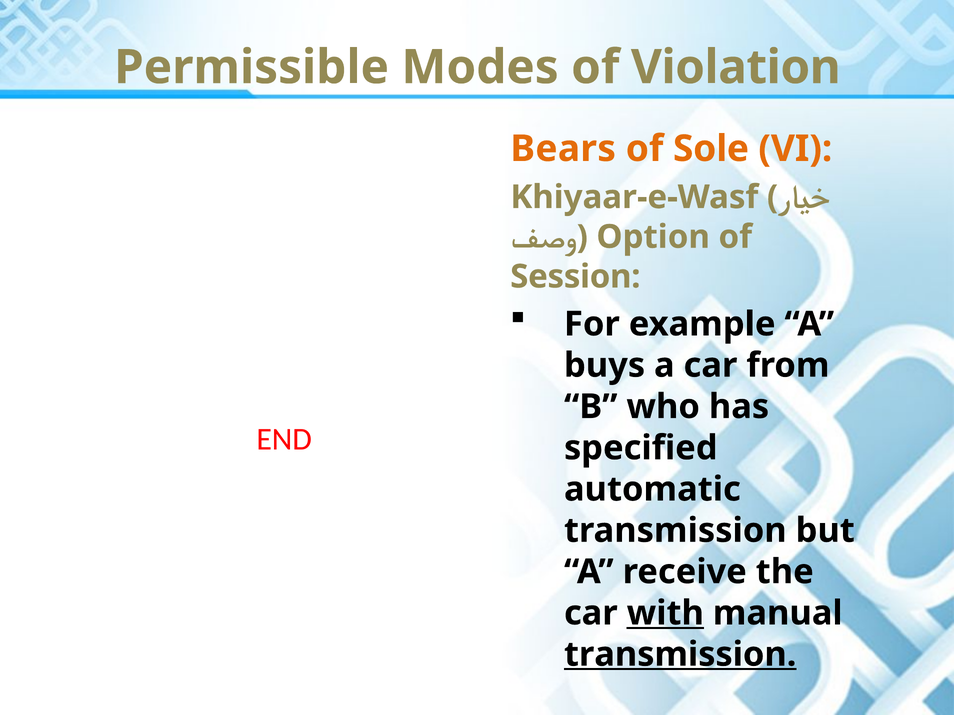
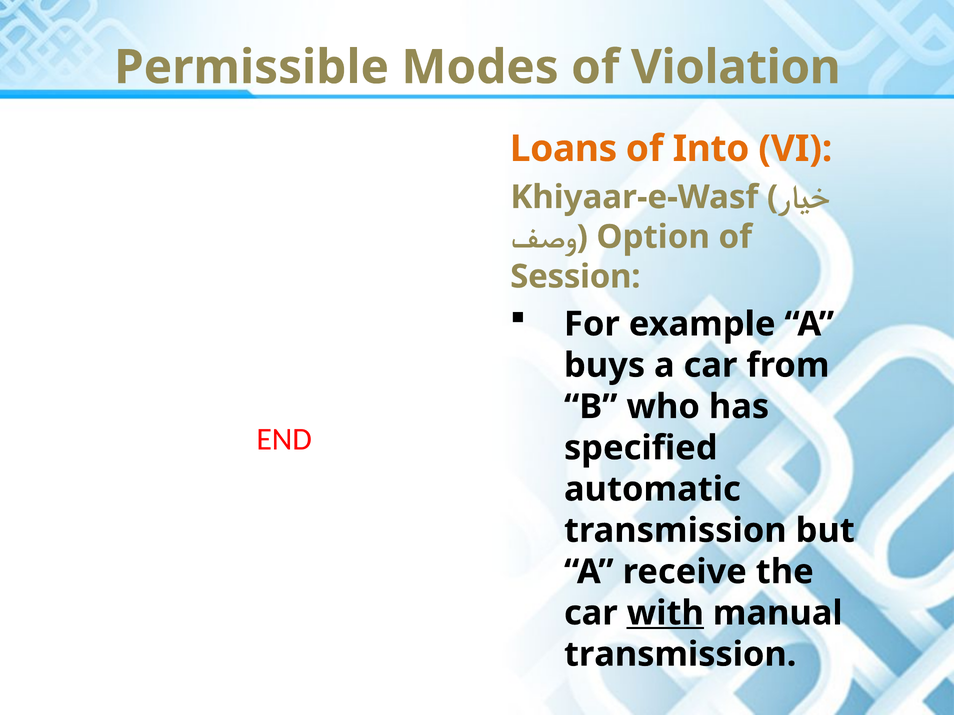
Bears: Bears -> Loans (563, 149)
Sole: Sole -> Into (711, 149)
transmission underline: present -> none (680, 655)
